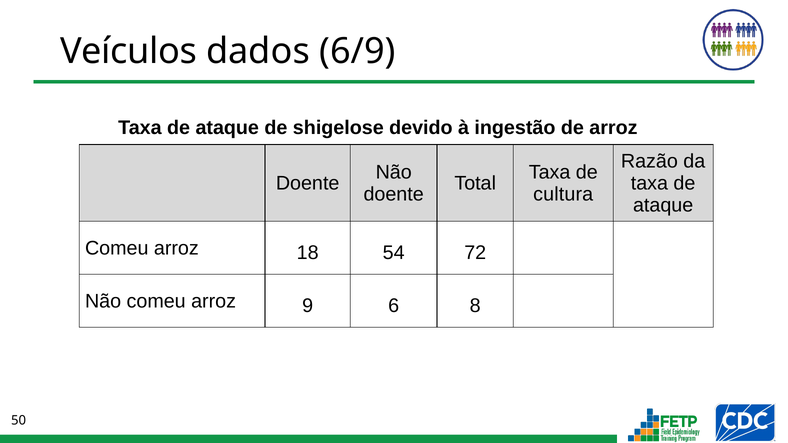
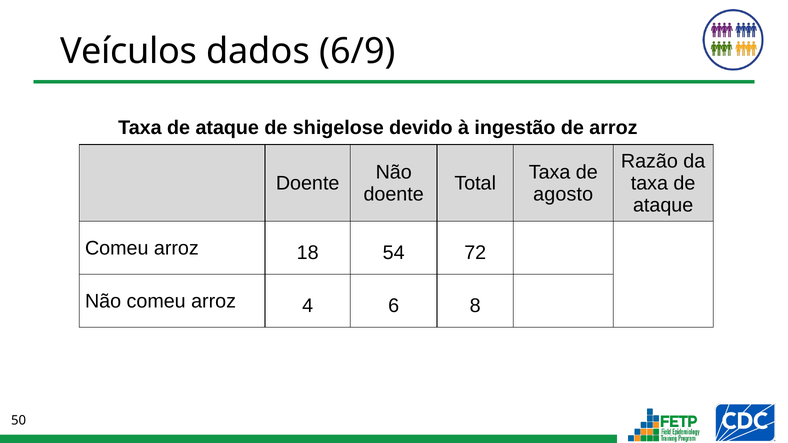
cultura: cultura -> agosto (563, 194)
9: 9 -> 4 (308, 306)
